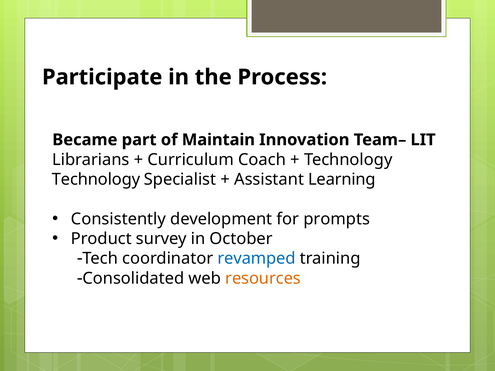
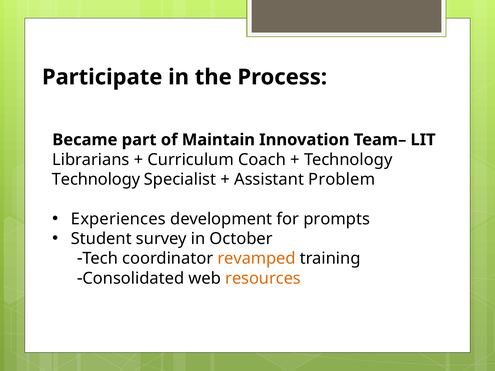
Learning: Learning -> Problem (342, 179)
Consistently: Consistently -> Experiences (118, 219)
Product: Product -> Student (101, 239)
revamped colour: blue -> orange (257, 259)
